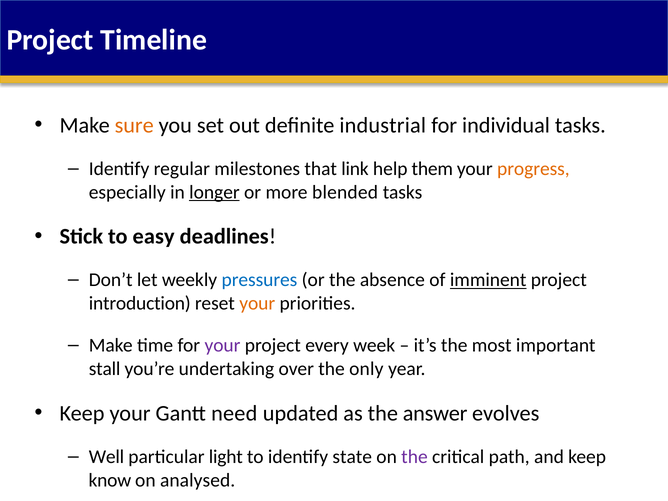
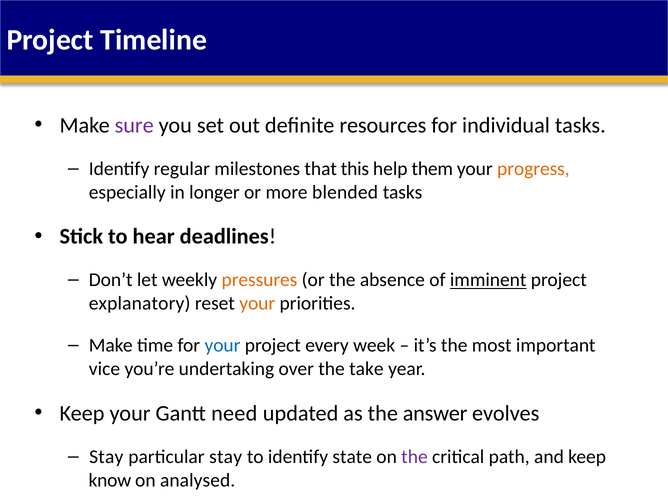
sure colour: orange -> purple (134, 125)
industrial: industrial -> resources (383, 125)
link: link -> this (355, 169)
longer underline: present -> none (214, 192)
easy: easy -> hear (154, 237)
pressures colour: blue -> orange (259, 280)
introduction: introduction -> explanatory (140, 303)
your colour: purple -> blue (222, 345)
stall: stall -> vice (104, 369)
only: only -> take (366, 369)
Well: Well -> Stay (106, 457)
particular light: light -> stay (226, 457)
